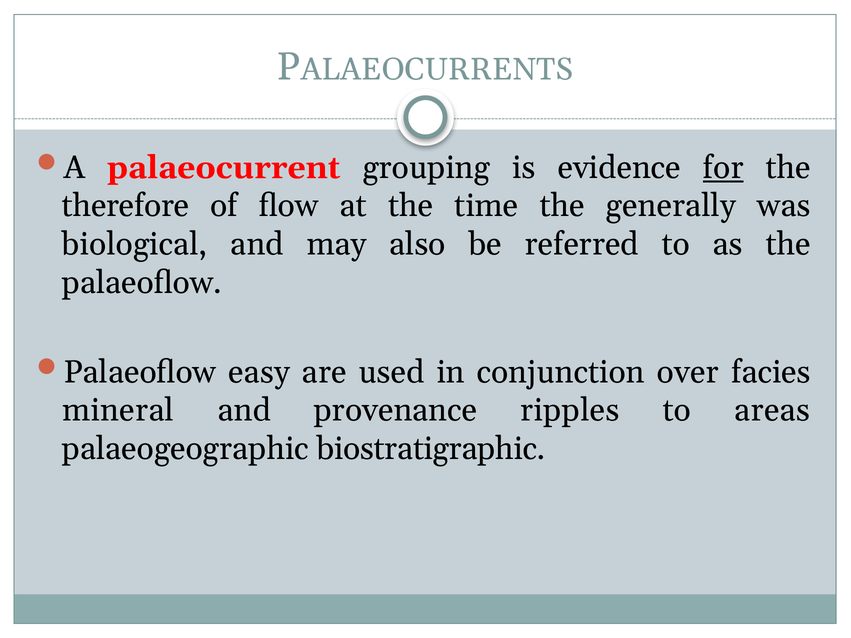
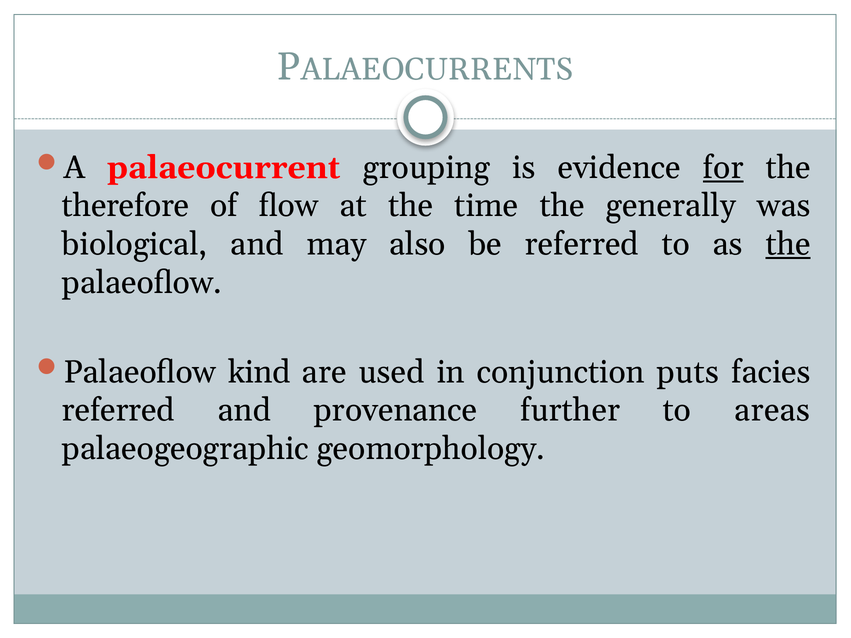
the underline: none -> present (788, 244)
easy: easy -> kind (259, 372)
over: over -> puts (688, 372)
mineral: mineral -> referred (118, 410)
ripples: ripples -> further (570, 410)
biostratigraphic: biostratigraphic -> geomorphology (431, 449)
